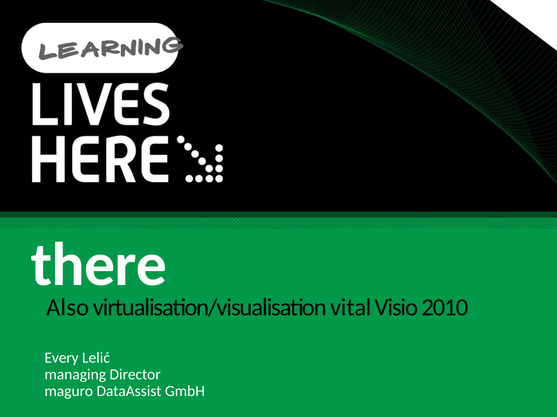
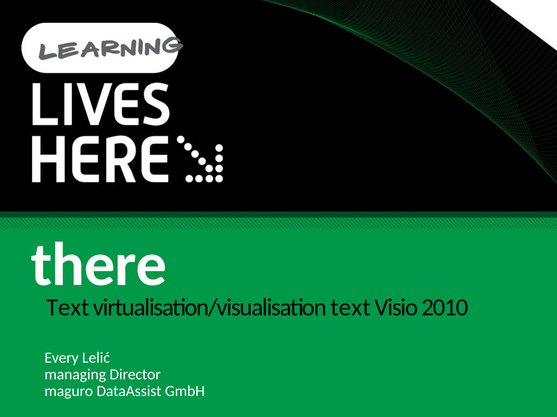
Also: Also -> Text (68, 308)
virtualisation/visualisation vital: vital -> text (351, 308)
